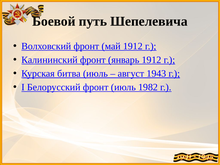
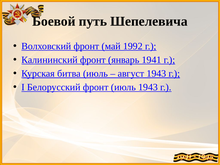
май 1912: 1912 -> 1992 (133, 46)
январь 1912: 1912 -> 1941 (152, 60)
июль 1982: 1982 -> 1943 (148, 87)
